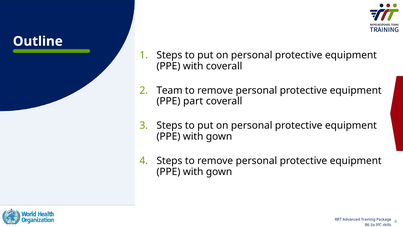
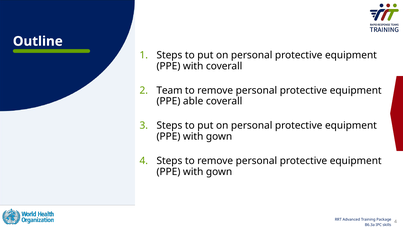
part: part -> able (193, 101)
